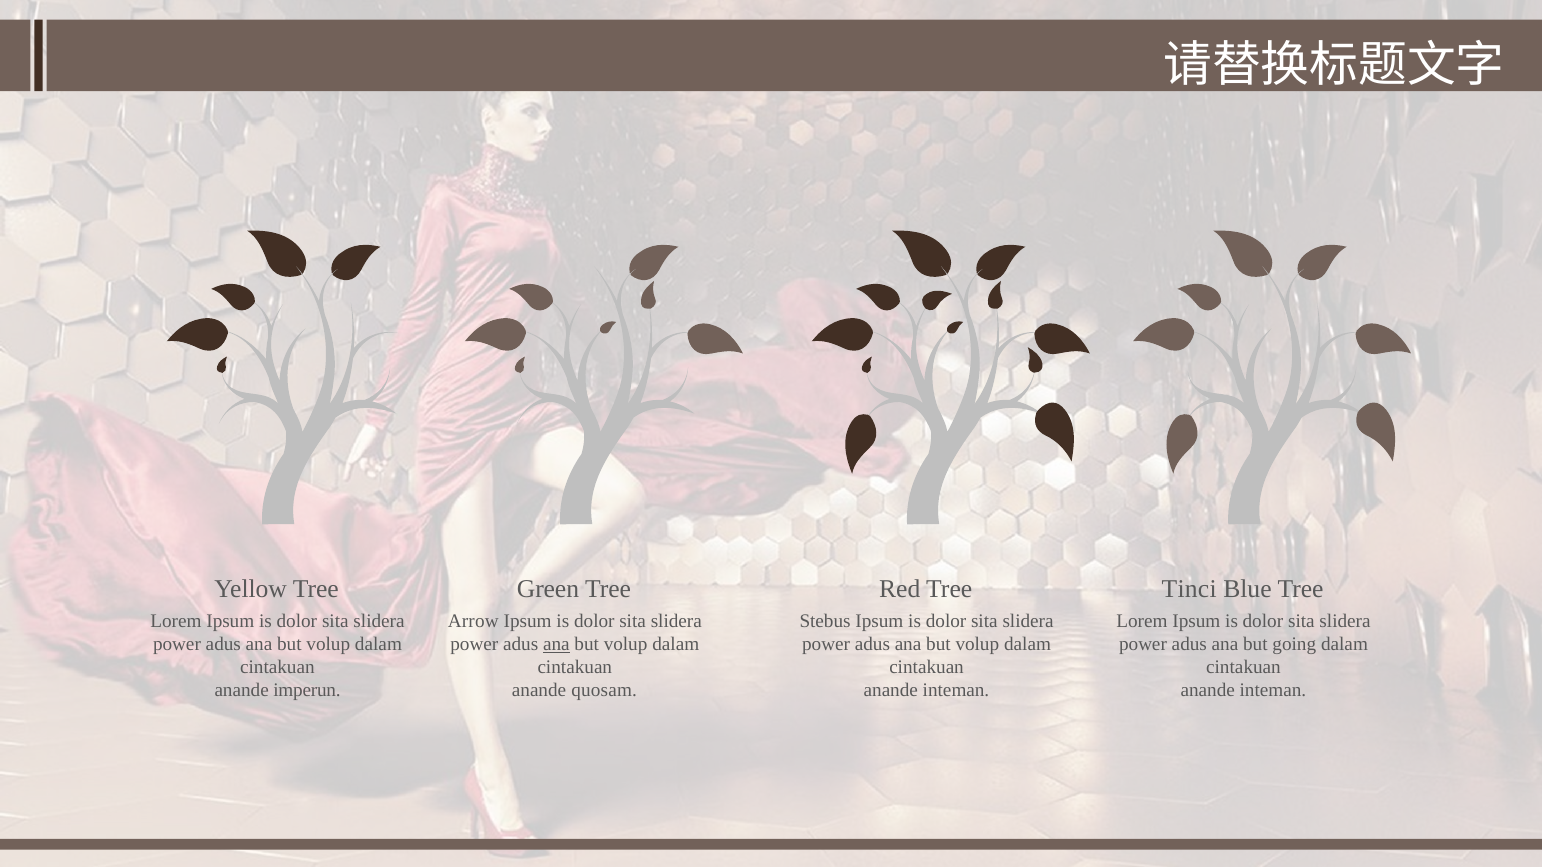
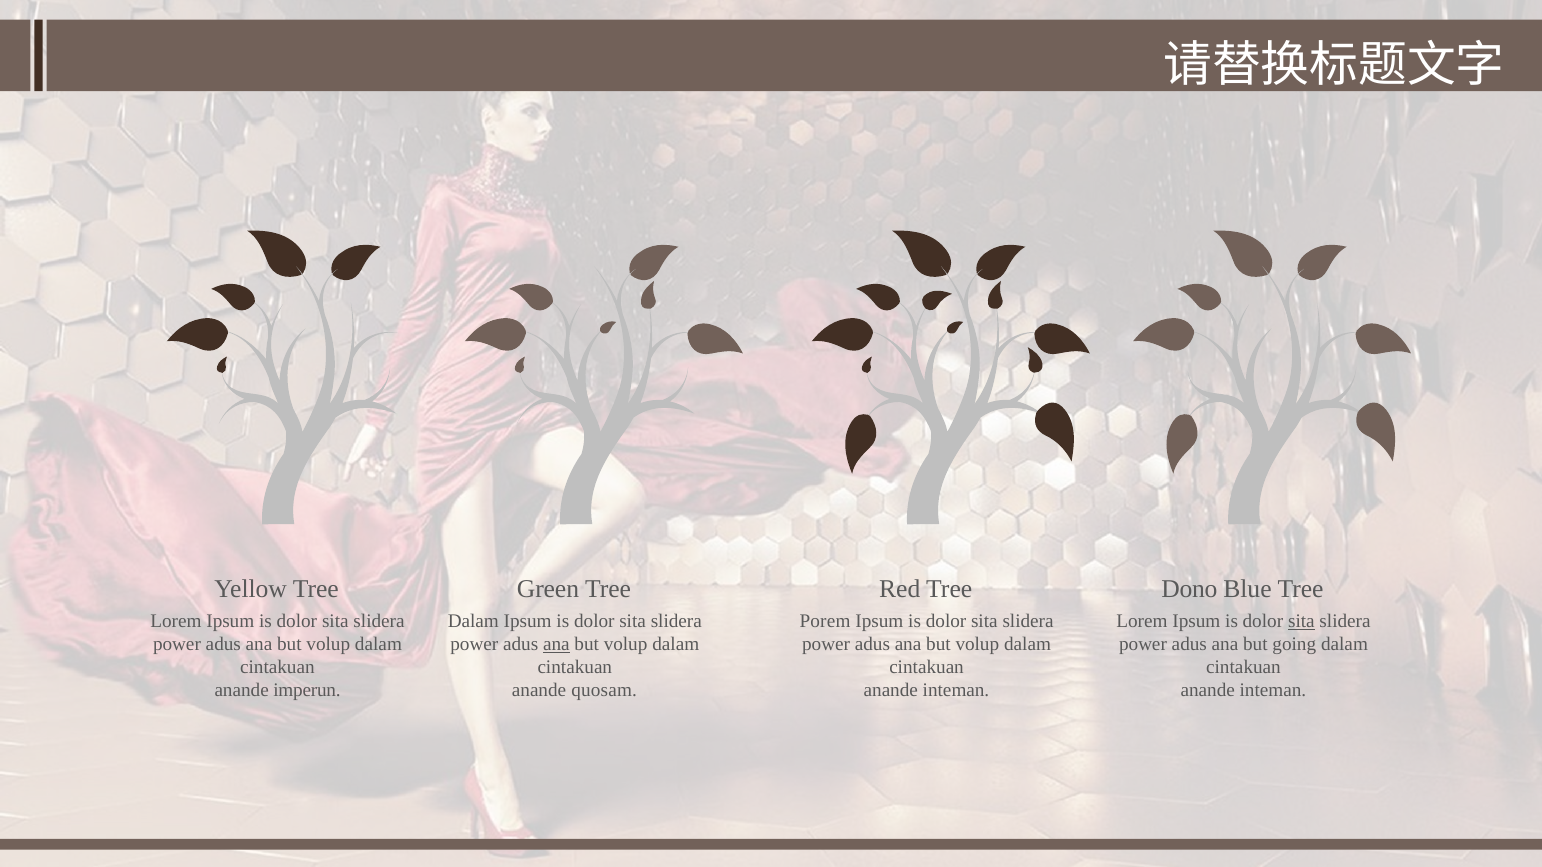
Tinci: Tinci -> Dono (1189, 590)
Arrow: Arrow -> Dalam (473, 621)
Stebus: Stebus -> Porem (825, 621)
sita underline: none -> present (1301, 621)
